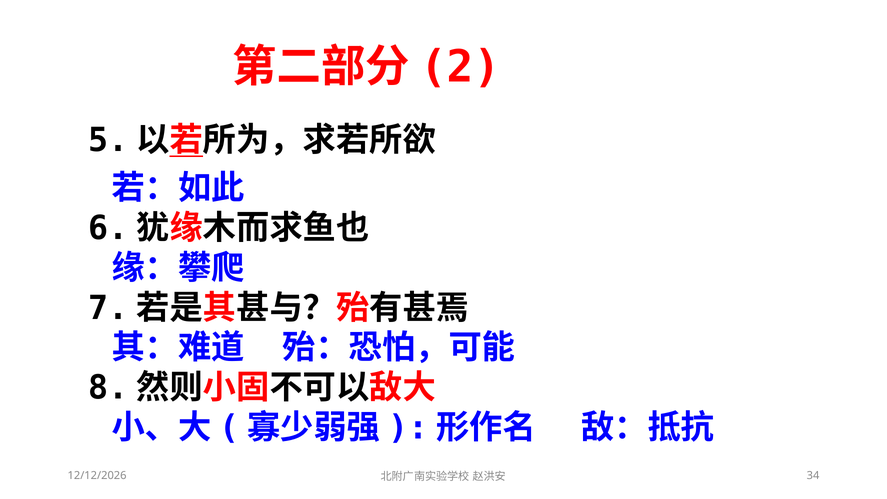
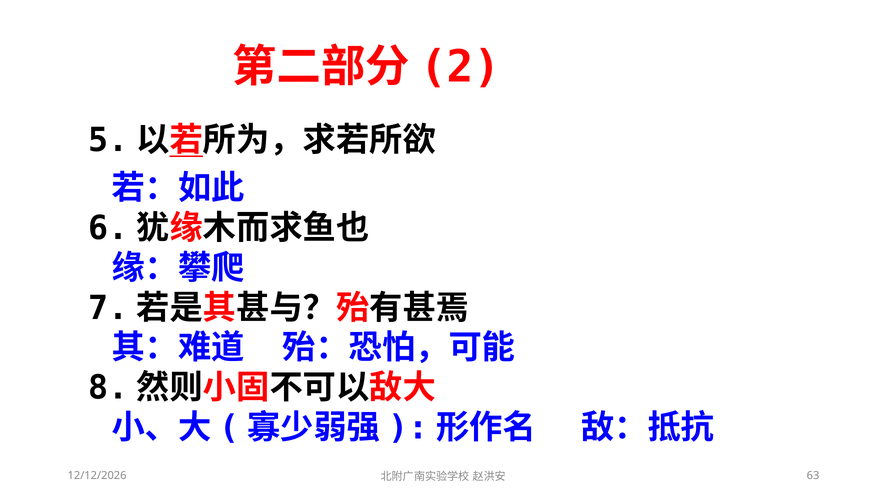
34: 34 -> 63 (813, 476)
